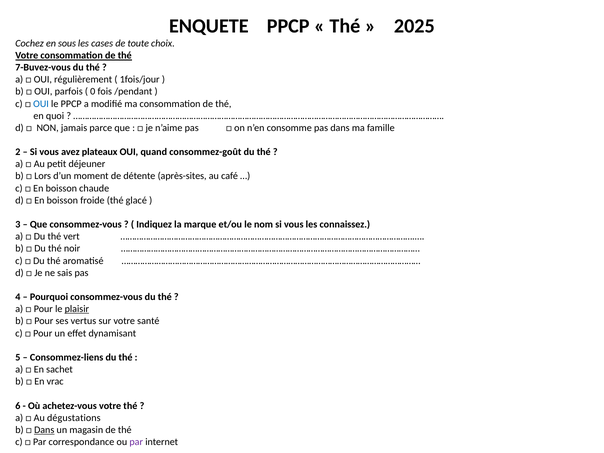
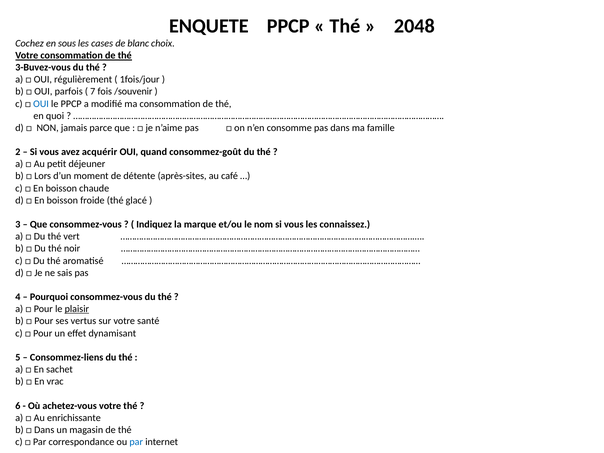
2025: 2025 -> 2048 (414, 26)
toute: toute -> blanc (138, 43)
7-Buvez-vous: 7-Buvez-vous -> 3-Buvez-vous (43, 67)
0: 0 -> 7 (93, 92)
/pendant: /pendant -> /souvenir (133, 92)
plateaux: plateaux -> acquérir (100, 152)
dégustations: dégustations -> enrichissante (74, 418)
Dans underline: present -> none (44, 430)
par colour: purple -> blue (136, 442)
